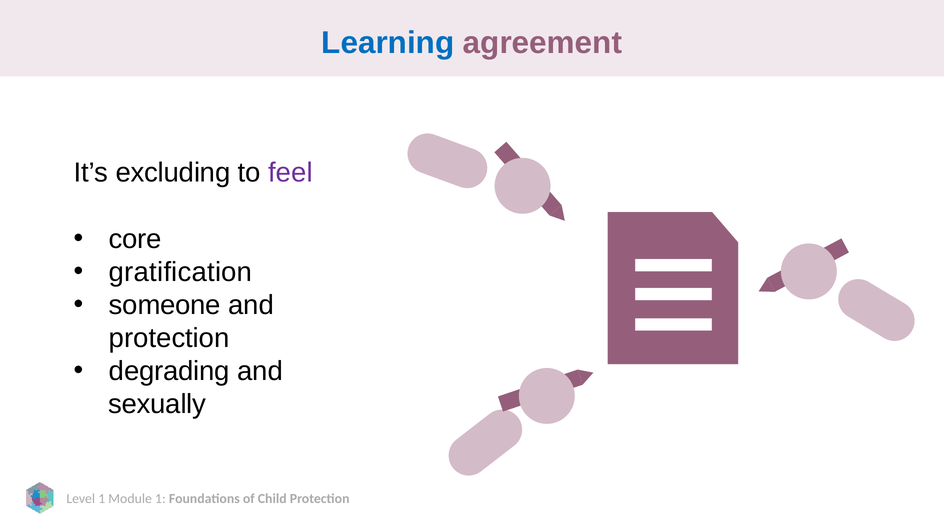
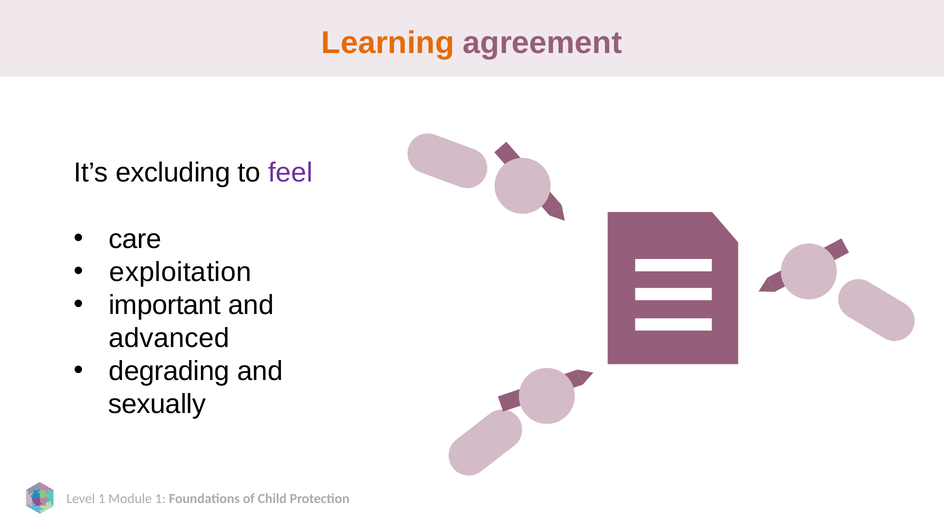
Learning colour: blue -> orange (388, 43)
core: core -> care (135, 239)
gratification: gratification -> exploitation (181, 272)
someone: someone -> important (165, 305)
protection: protection -> advanced (169, 338)
